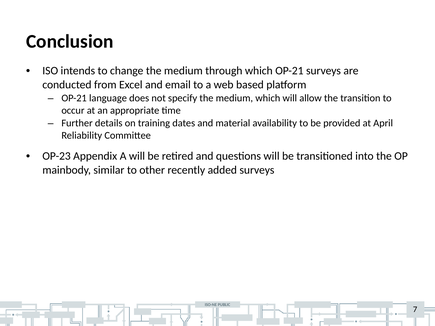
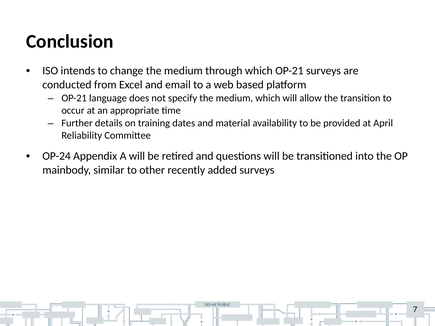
OP-23: OP-23 -> OP-24 (57, 156)
